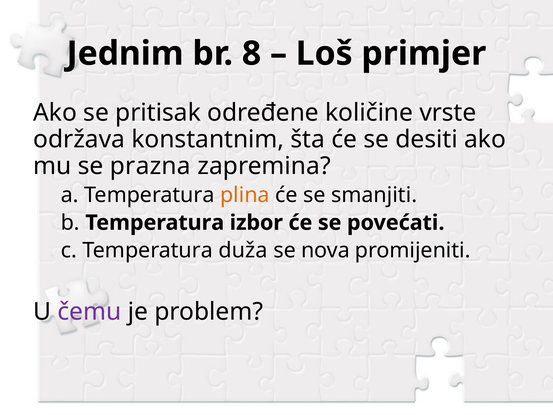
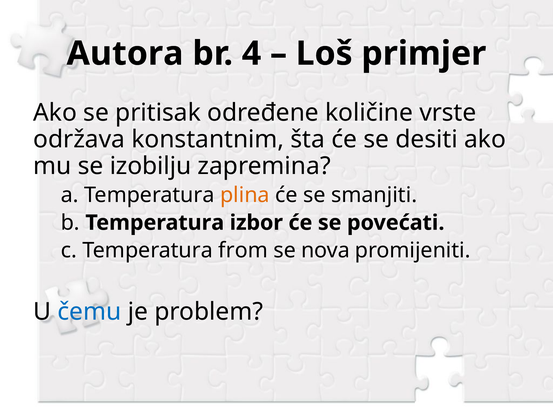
Jednim: Jednim -> Autora (125, 54)
8: 8 -> 4 (252, 54)
prazna: prazna -> izobilju (150, 166)
duža: duža -> from (243, 250)
čemu colour: purple -> blue (89, 311)
